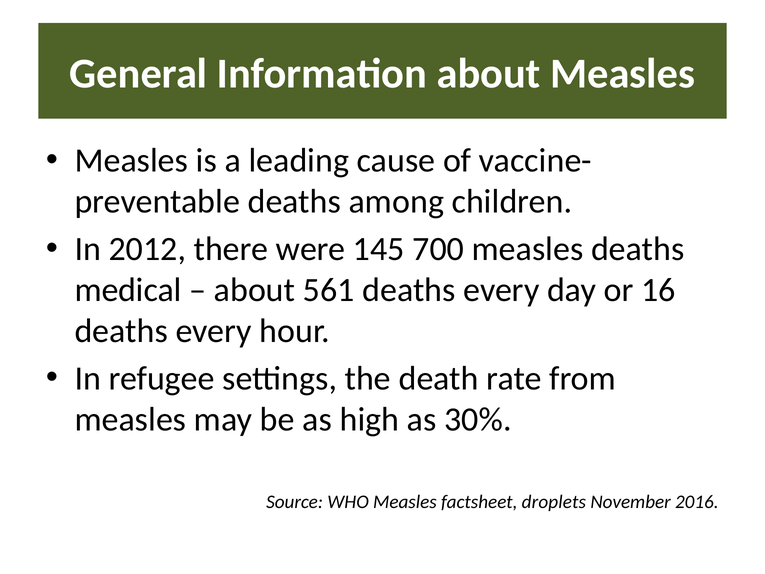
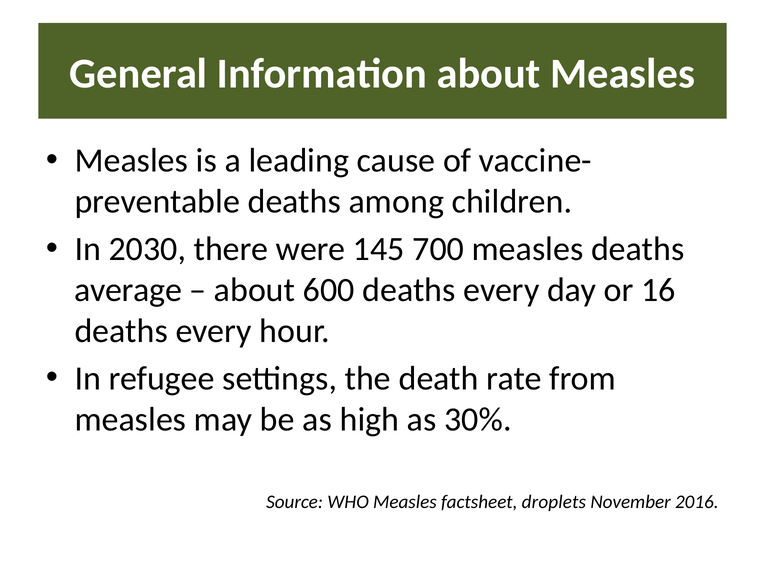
2012: 2012 -> 2030 (147, 249)
medical: medical -> average (128, 290)
561: 561 -> 600 (329, 290)
